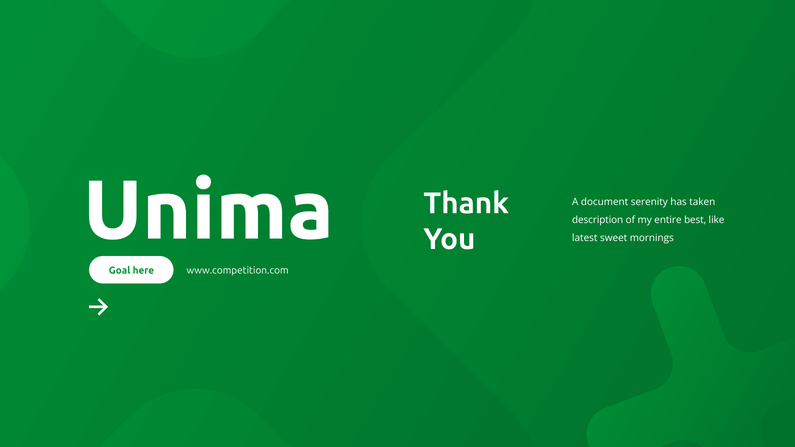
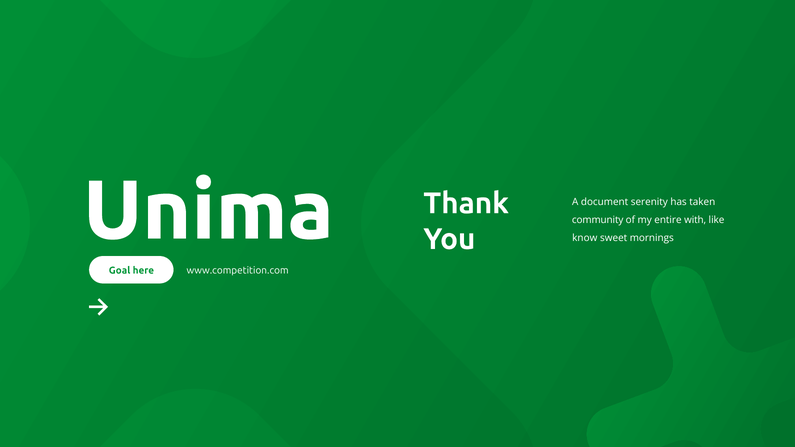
description: description -> community (598, 220)
best: best -> with (695, 220)
latest: latest -> know (585, 238)
